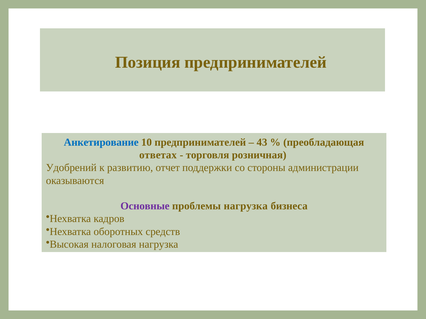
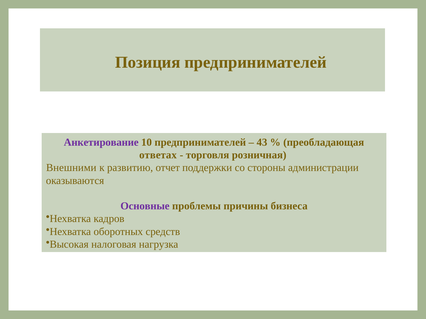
Анкетирование colour: blue -> purple (101, 142)
Удобрений: Удобрений -> Внешними (71, 168)
проблемы нагрузка: нагрузка -> причины (246, 206)
